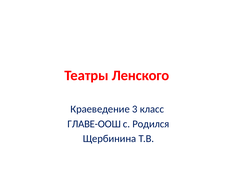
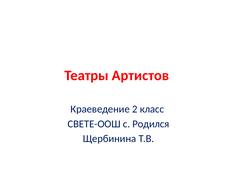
Ленского: Ленского -> Артистов (140, 75)
3: 3 -> 2 (135, 109)
ГЛАВЕ-ООШ: ГЛАВЕ-ООШ -> СВЕТЕ-ООШ (94, 124)
